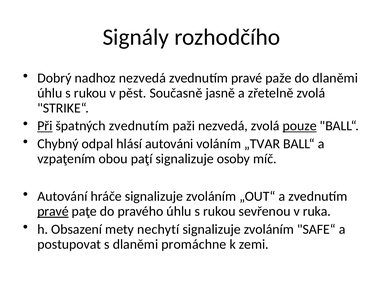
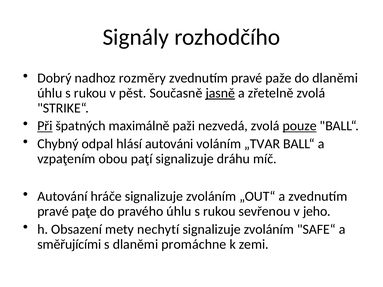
nadhoz nezvedá: nezvedá -> rozměry (142, 78)
jasně underline: none -> present (220, 93)
špatných zvednutím: zvednutím -> maximálně (139, 126)
osoby: osoby -> dráhu (233, 159)
pravé underline: present -> none (53, 212)
ruka: ruka -> jeho (317, 212)
postupovat: postupovat -> směřujícími (69, 244)
